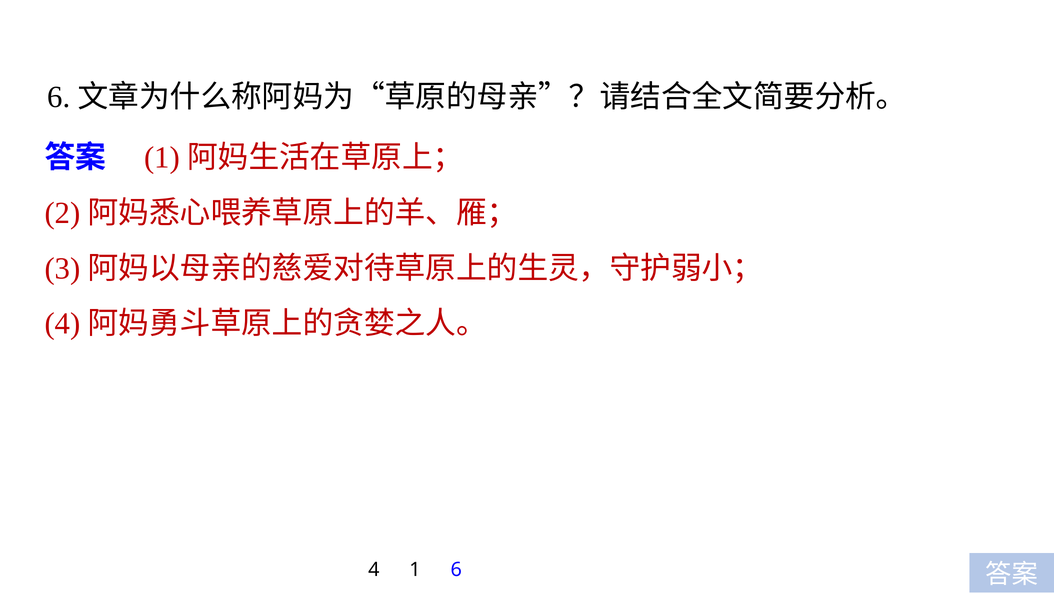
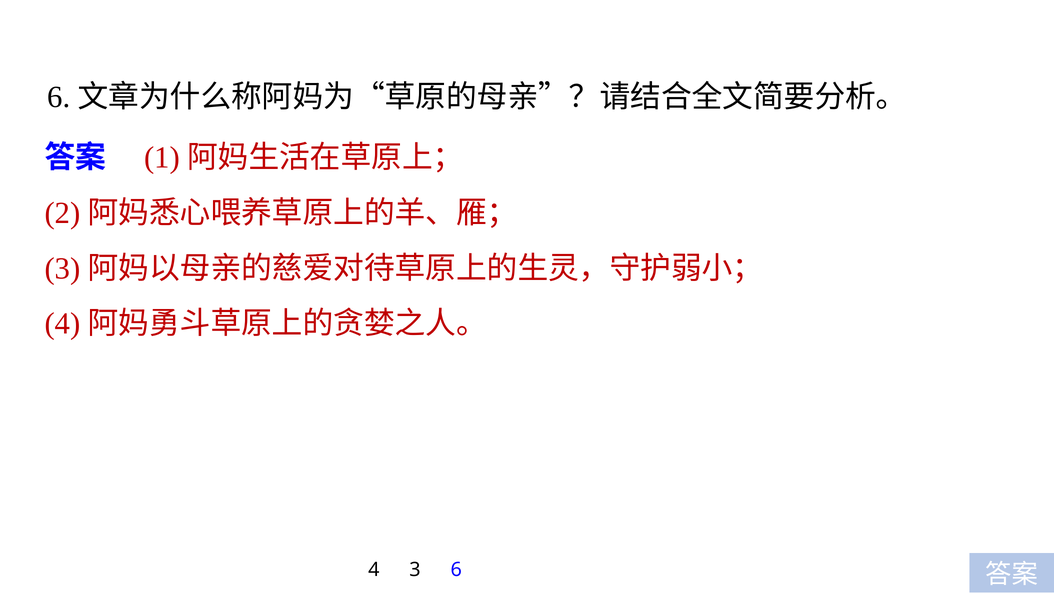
4 1: 1 -> 3 (415, 570)
